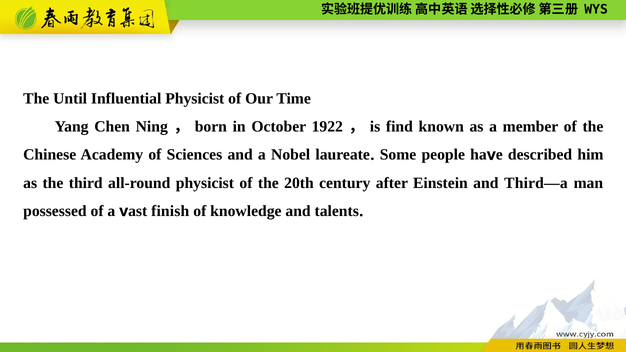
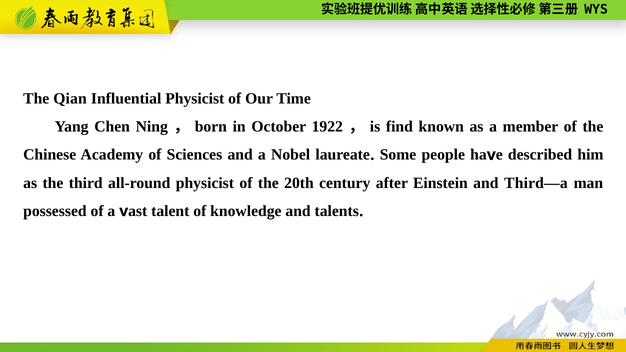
Until: Until -> Qian (70, 98)
finish: finish -> talent (170, 211)
